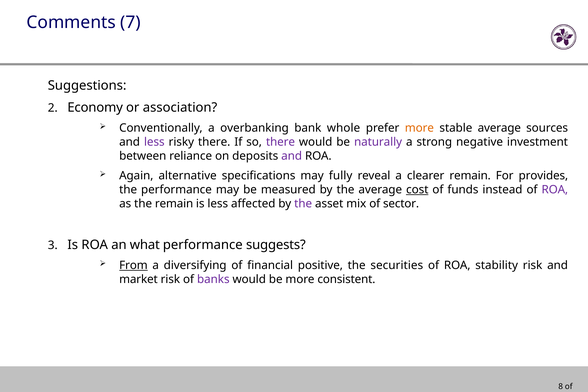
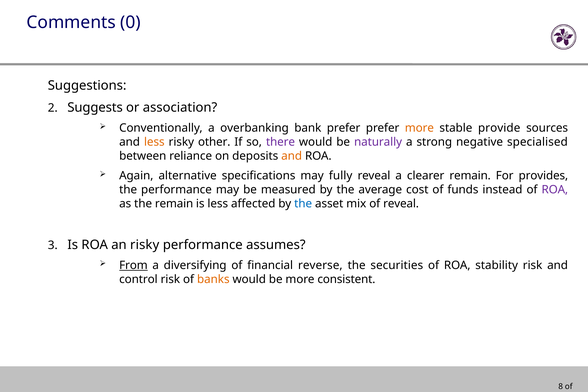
7: 7 -> 0 (131, 22)
Economy: Economy -> Suggests (95, 108)
bank whole: whole -> prefer (344, 128)
stable average: average -> provide (499, 128)
less colour: purple -> orange (154, 142)
risky there: there -> other (214, 142)
investment: investment -> specialised (537, 142)
and colour: purple -> orange (292, 156)
cost underline: present -> none (417, 190)
the colour: purple -> blue (303, 204)
of sector: sector -> reveal (401, 204)
an what: what -> risky (145, 245)
suggests: suggests -> assumes (276, 245)
positive: positive -> reverse (320, 265)
market: market -> control (138, 279)
banks colour: purple -> orange (213, 279)
